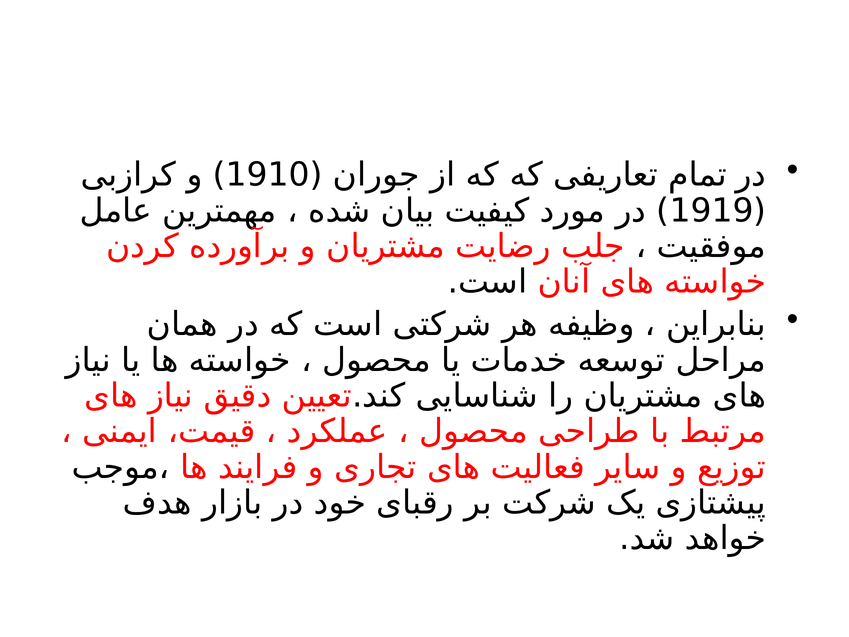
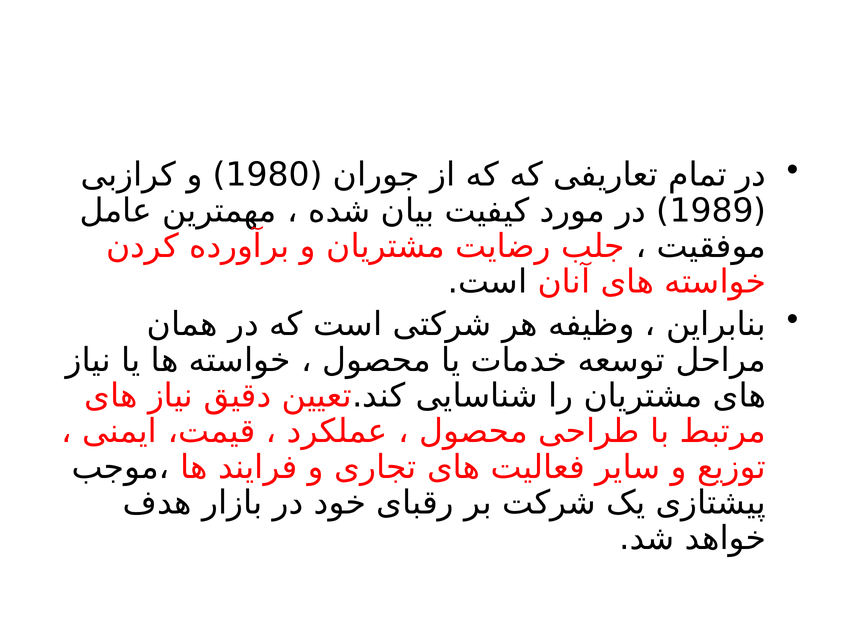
1910: 1910 -> 1980 (268, 175)
1919: 1919 -> 1989 (712, 211)
